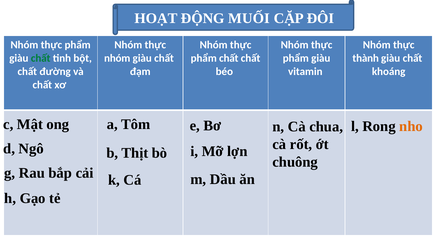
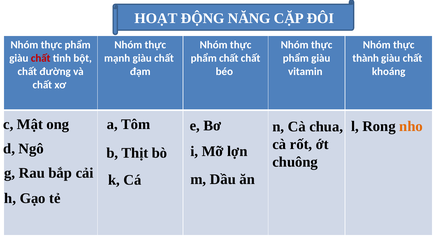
MUỐI: MUỐI -> NĂNG (249, 18)
chất colour: green -> red (41, 58)
nhóm: nhóm -> mạnh (117, 58)
